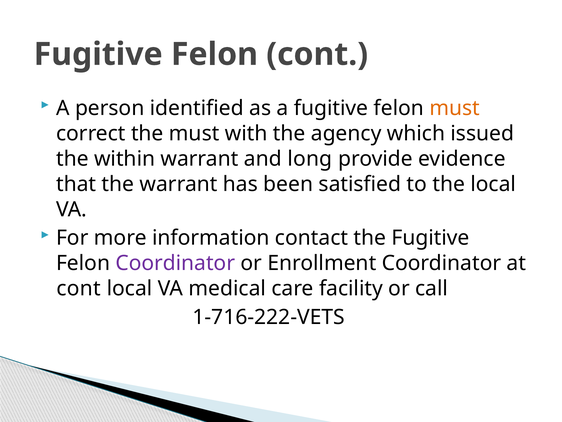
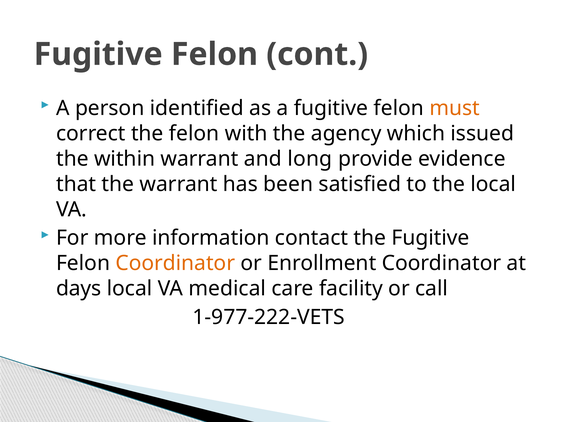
the must: must -> felon (194, 133)
Coordinator colour: purple -> orange (175, 263)
cont: cont -> days (79, 288)
1-716-222-VETS: 1-716-222-VETS -> 1-977-222-VETS (269, 317)
